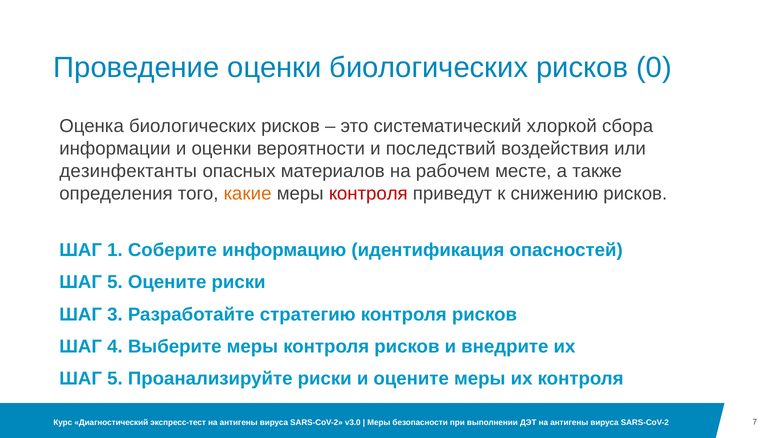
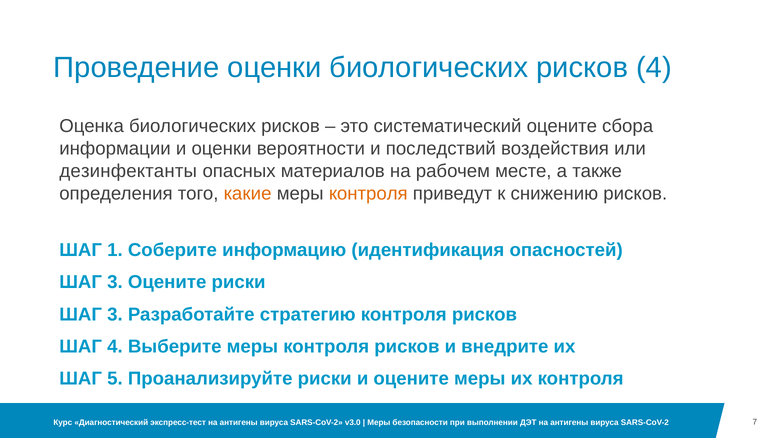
рисков 0: 0 -> 4 (654, 67)
систематический хлоркой: хлоркой -> оцените (562, 126)
контроля colour: red -> orange (368, 193)
5: 5 -> 3 (115, 282)
